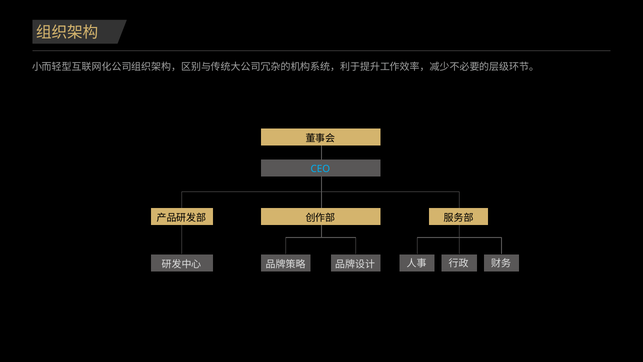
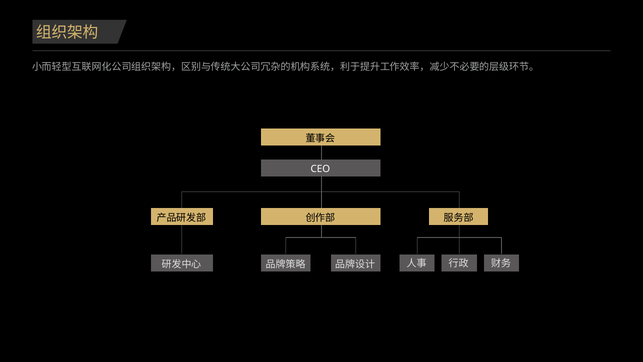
CEO colour: light blue -> white (320, 169)
